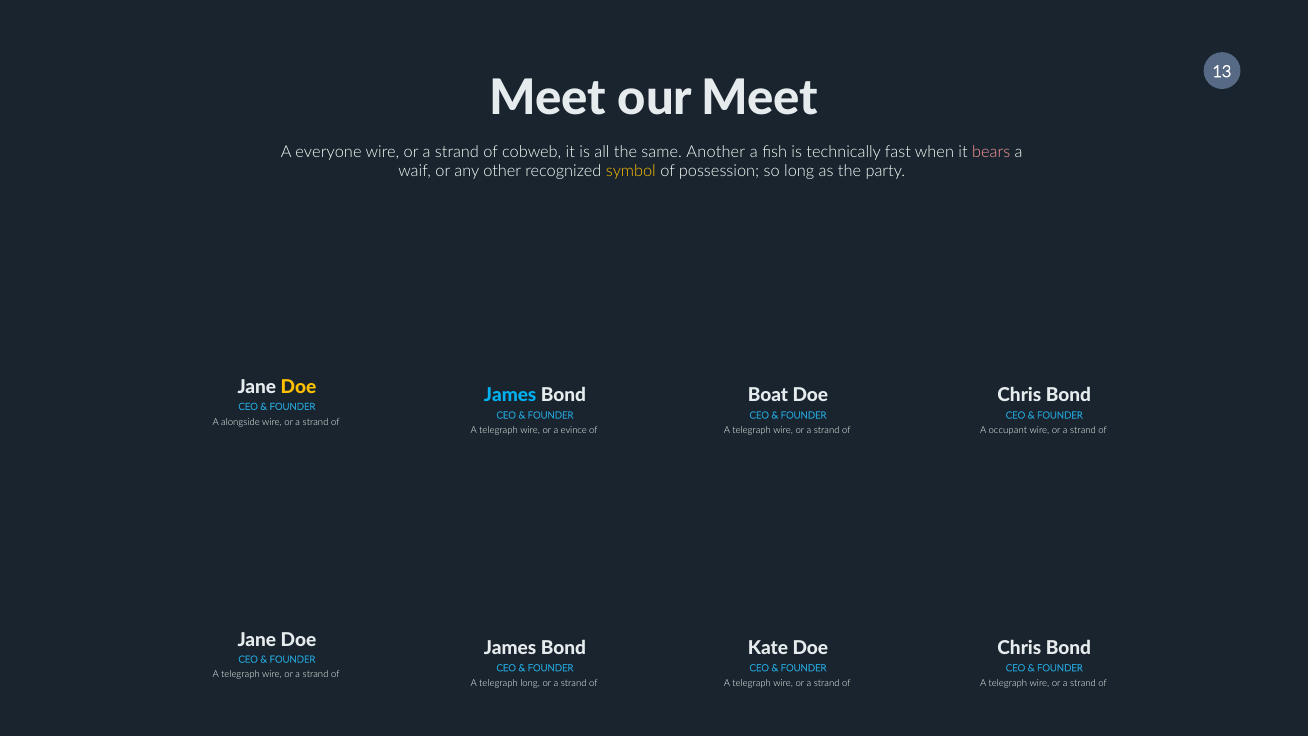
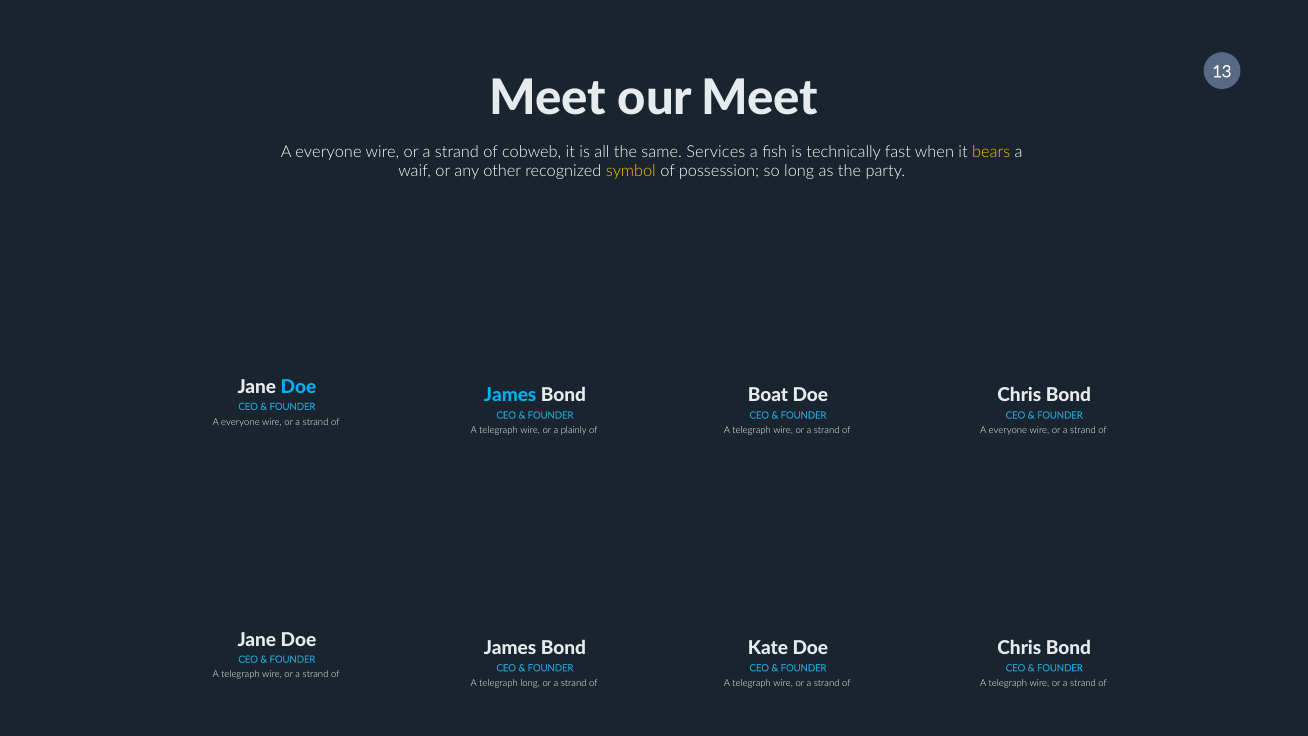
Another: Another -> Services (716, 152)
bears colour: pink -> yellow (991, 152)
Doe colour: yellow -> light blue (299, 387)
alongside: alongside -> everyone (240, 422)
evince: evince -> plainly (574, 430)
occupant: occupant -> everyone (1008, 430)
